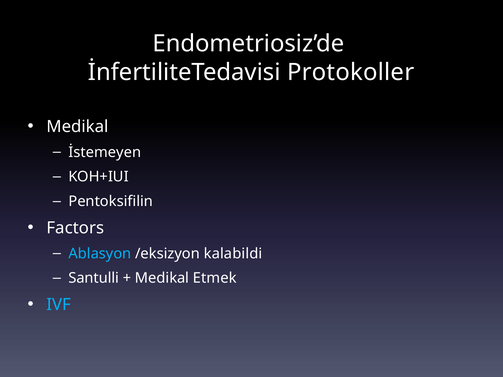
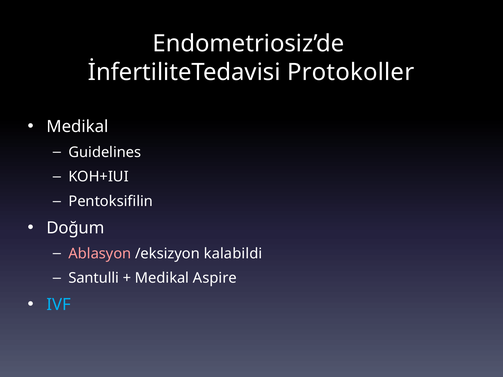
İstemeyen: İstemeyen -> Guidelines (105, 152)
Factors: Factors -> Doğum (75, 228)
Ablasyon colour: light blue -> pink (100, 254)
Etmek: Etmek -> Aspire (215, 278)
